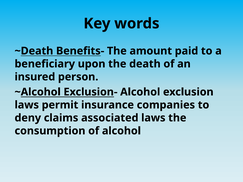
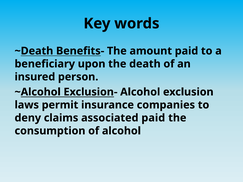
associated laws: laws -> paid (153, 118)
